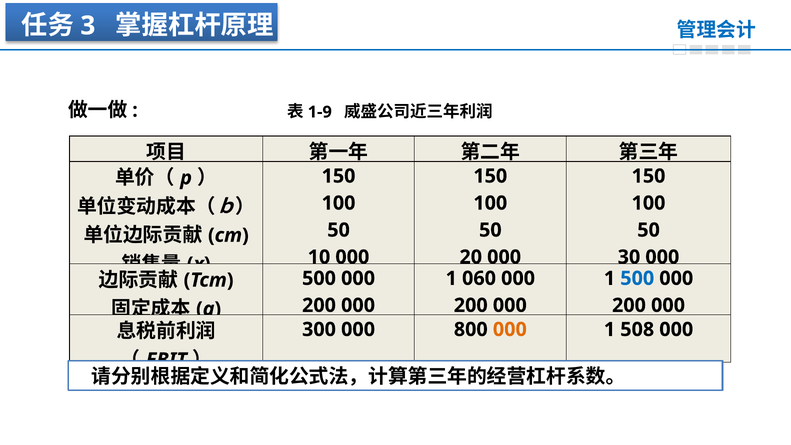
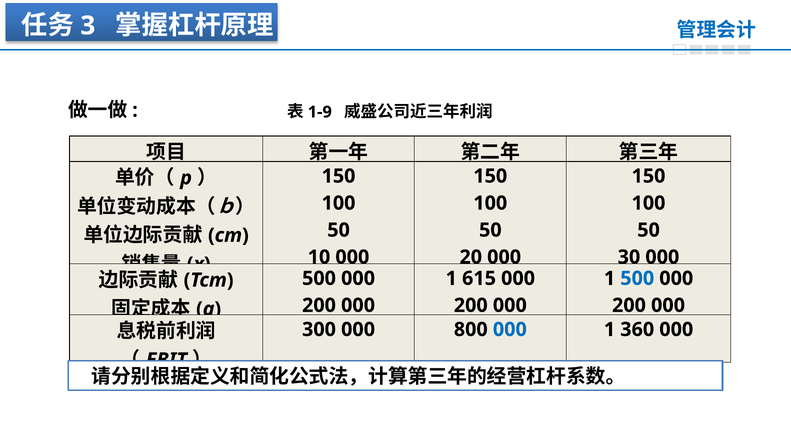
060: 060 -> 615 (479, 278)
000 colour: orange -> blue (510, 329)
508: 508 -> 360 (637, 329)
